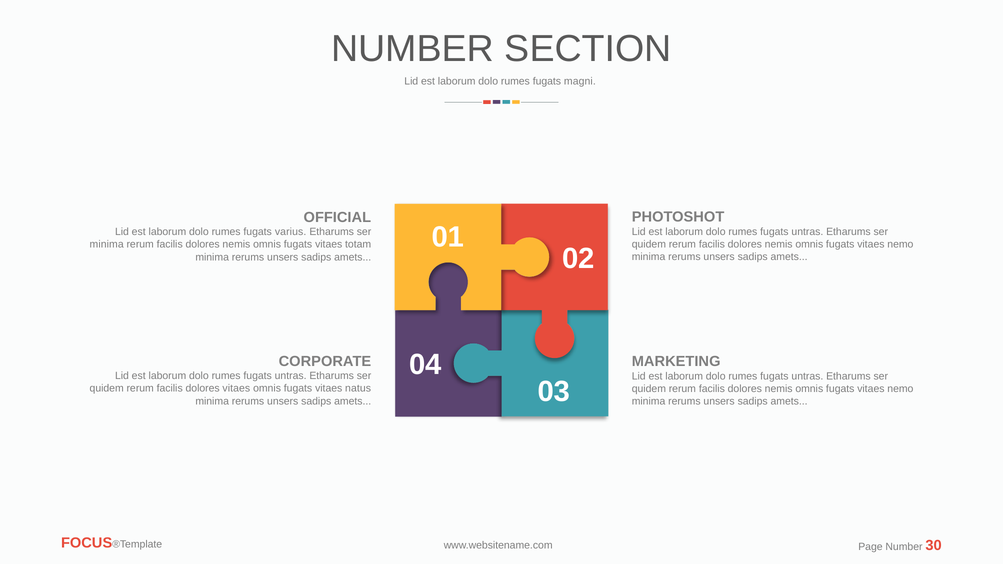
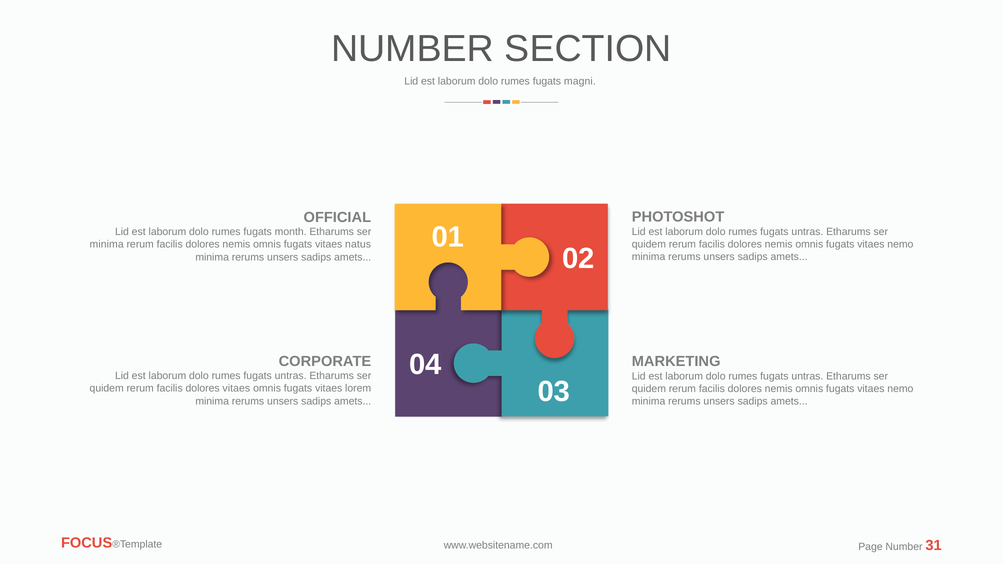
varius: varius -> month (291, 232)
totam: totam -> natus (358, 245)
natus: natus -> lorem (358, 389)
30: 30 -> 31 (934, 546)
